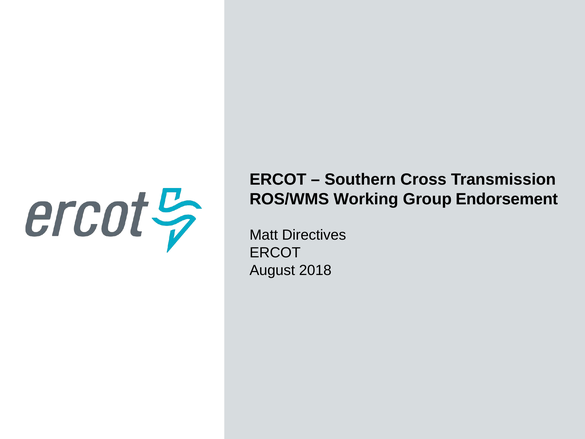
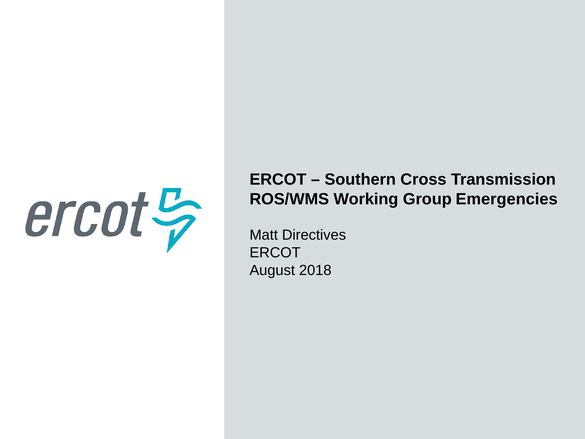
Endorsement: Endorsement -> Emergencies (507, 199)
